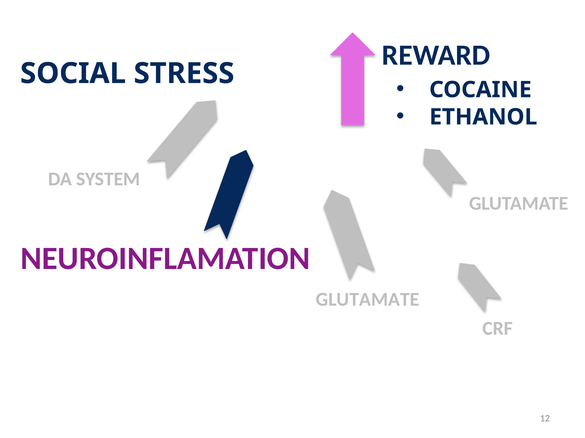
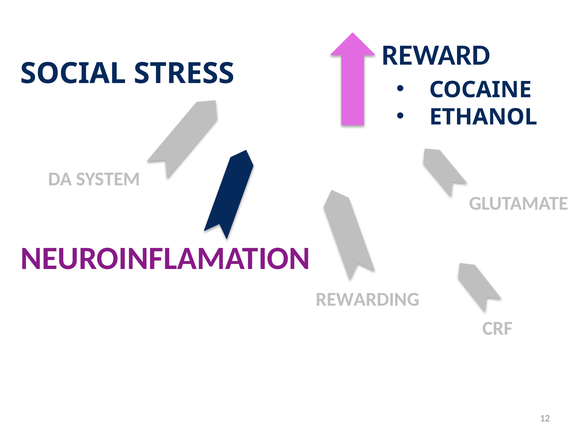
GLUTAMATE: GLUTAMATE -> REWARDING (368, 300)
